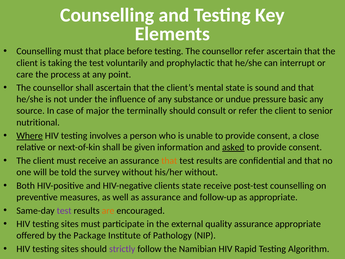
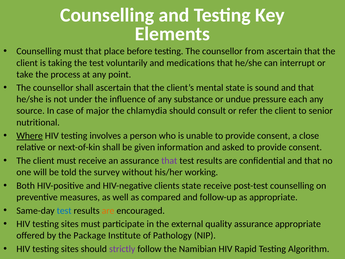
counsellor refer: refer -> from (255, 51)
prophylactic: prophylactic -> medications (191, 63)
care: care -> take (25, 74)
basic: basic -> each (298, 99)
terminally: terminally -> chlamydia (147, 111)
asked underline: present -> none (233, 147)
that colour: orange -> purple (169, 161)
his/her without: without -> working (201, 172)
as assurance: assurance -> compared (161, 197)
test colour: purple -> blue (64, 210)
